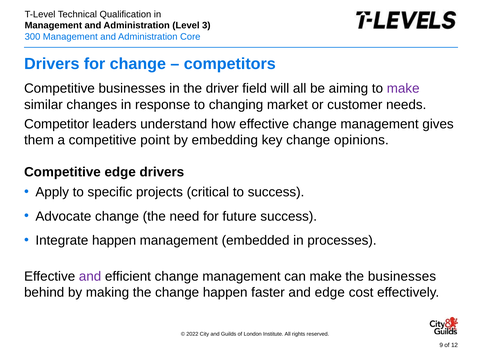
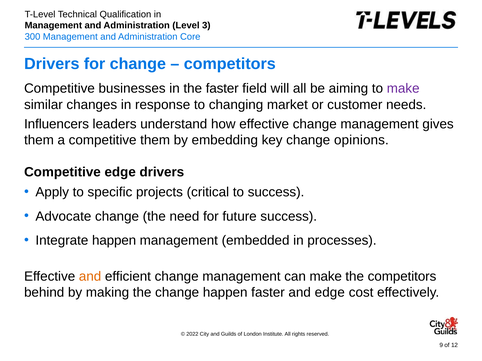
the driver: driver -> faster (222, 89)
Competitor: Competitor -> Influencers (57, 124)
competitive point: point -> them (155, 140)
and colour: purple -> orange (90, 277)
the businesses: businesses -> competitors (402, 277)
